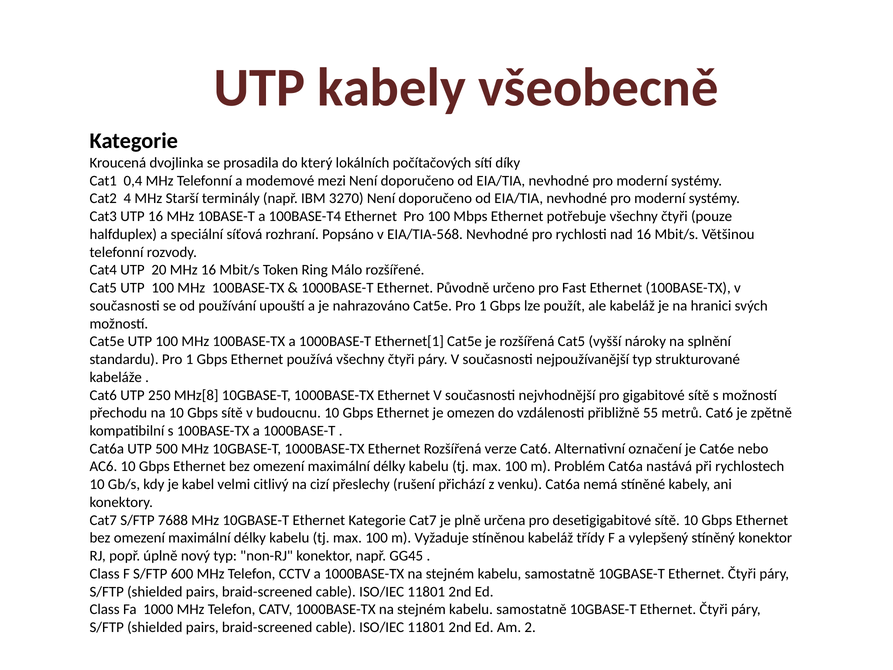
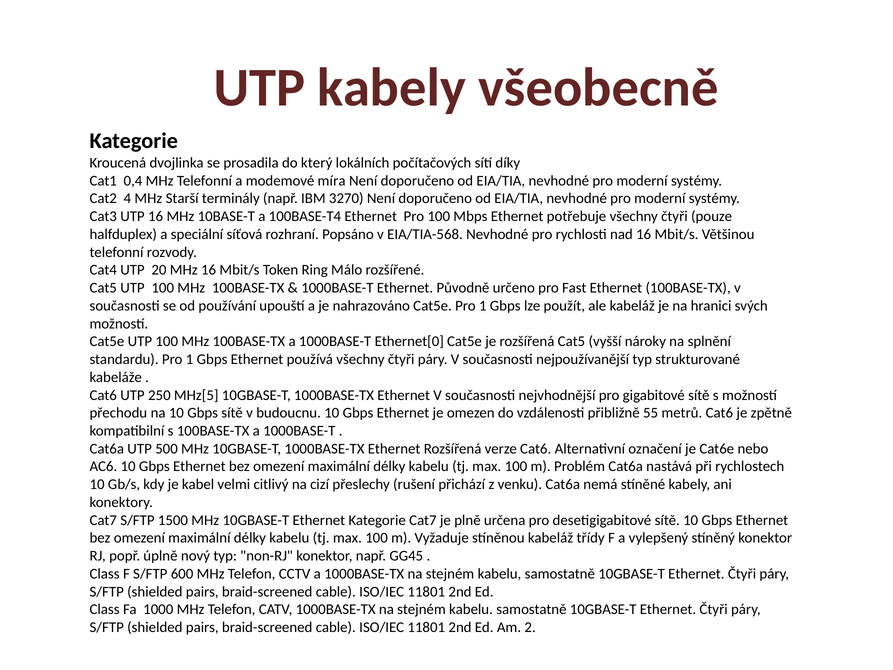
mezi: mezi -> míra (332, 181)
Ethernet[1: Ethernet[1 -> Ethernet[0 (409, 341)
MHz[8: MHz[8 -> MHz[5 (196, 395)
7688: 7688 -> 1500 (173, 520)
